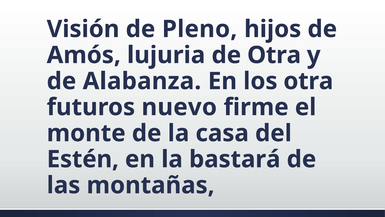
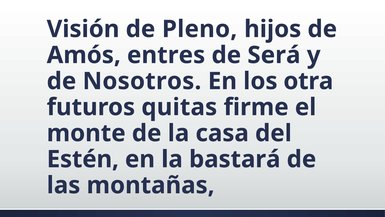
lujuria: lujuria -> entres (166, 55)
de Otra: Otra -> Será (274, 55)
Alabanza: Alabanza -> Nosotros (142, 81)
nuevo: nuevo -> quitas (179, 107)
